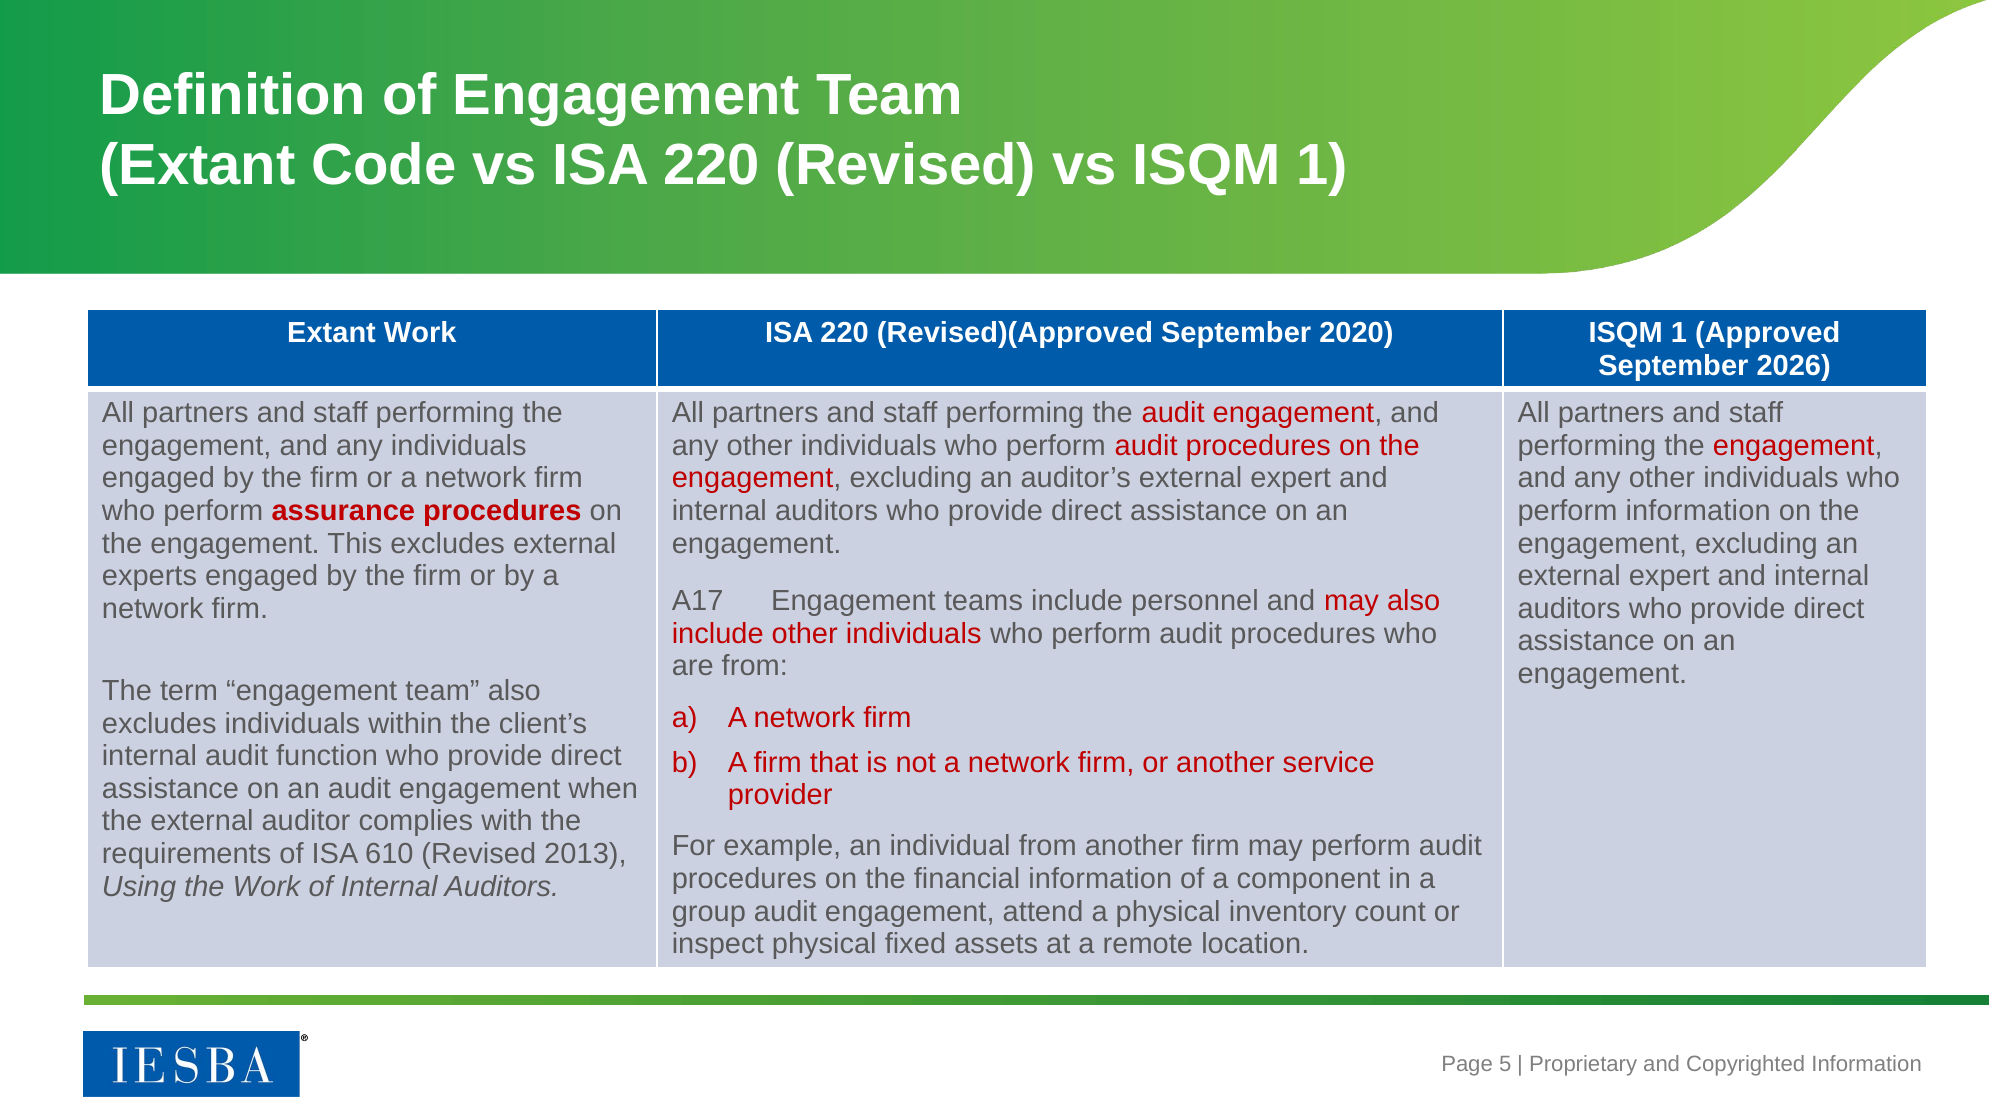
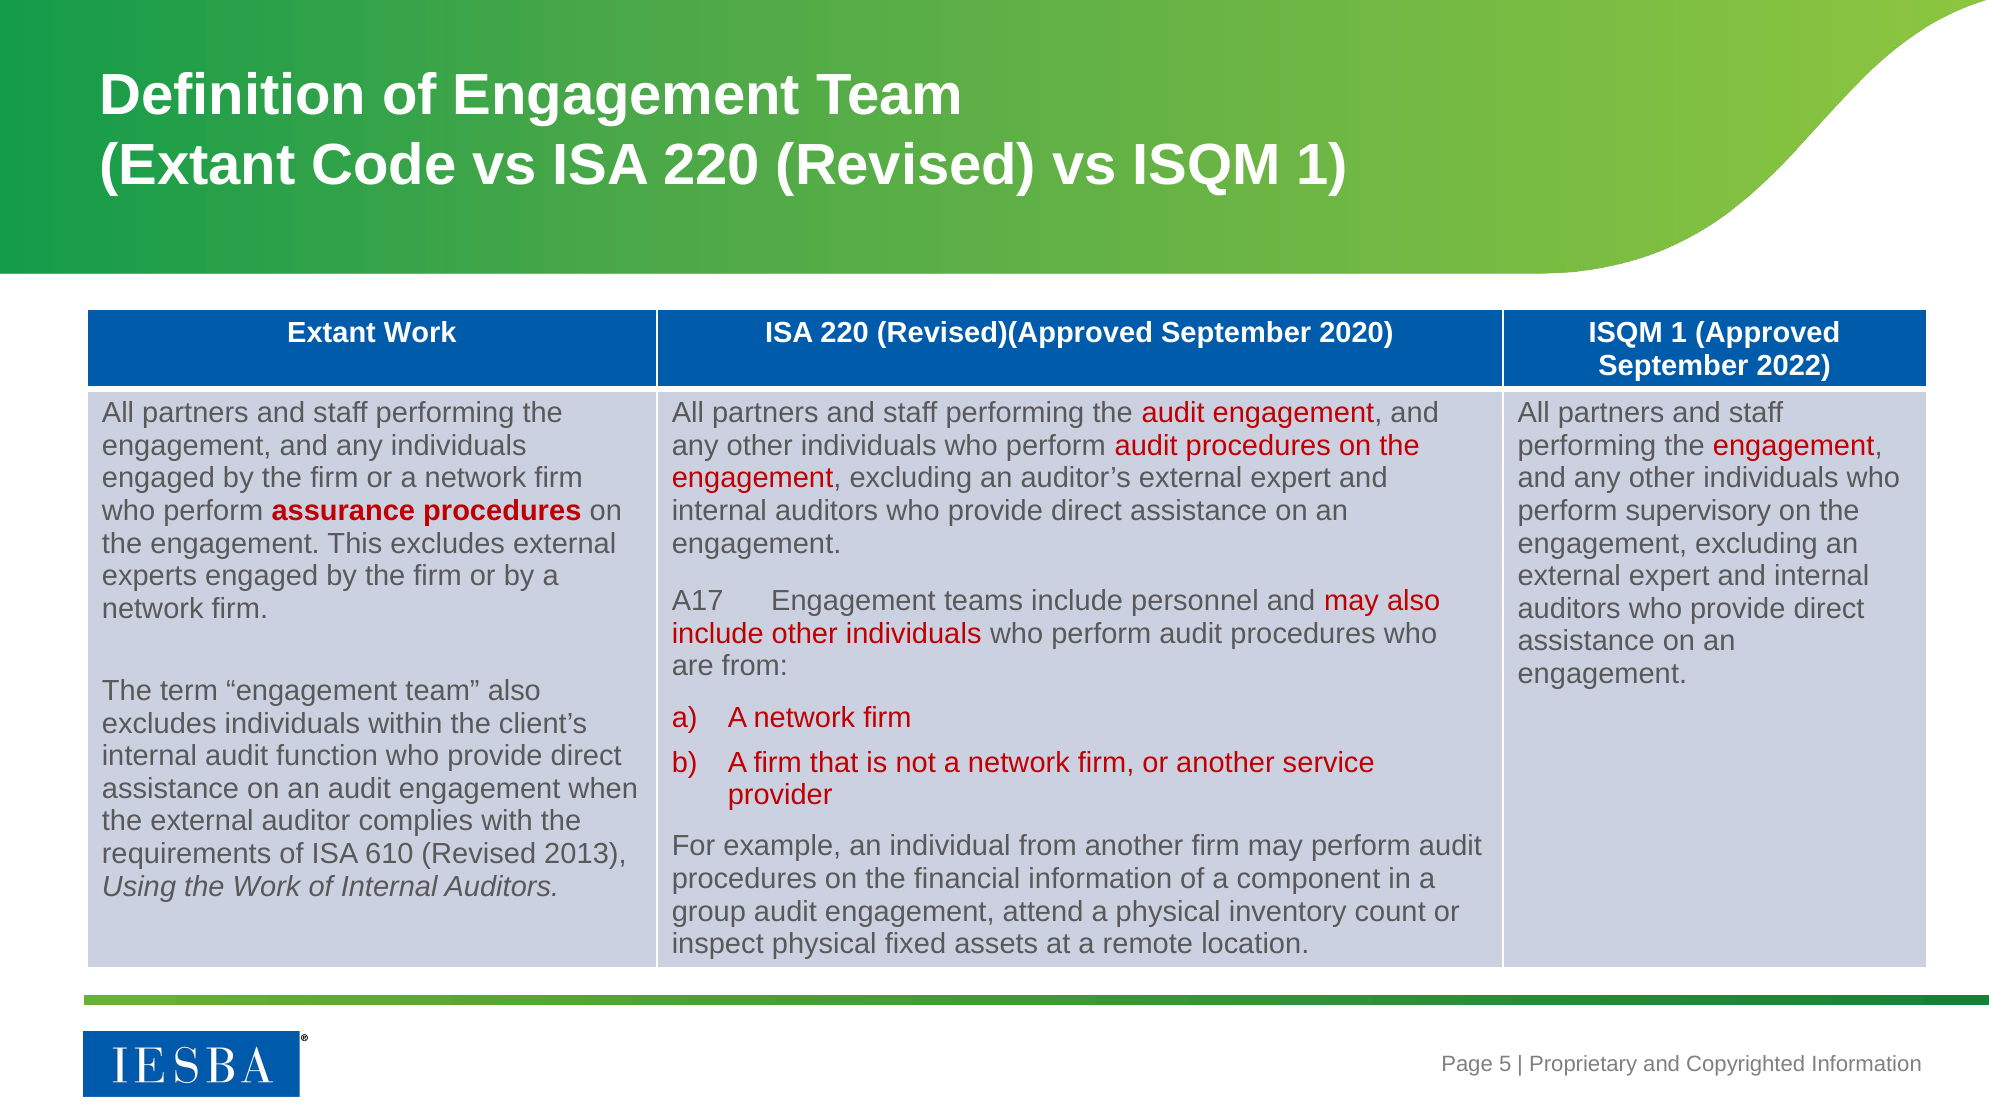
2026: 2026 -> 2022 (1794, 365)
perform information: information -> supervisory (1698, 511)
